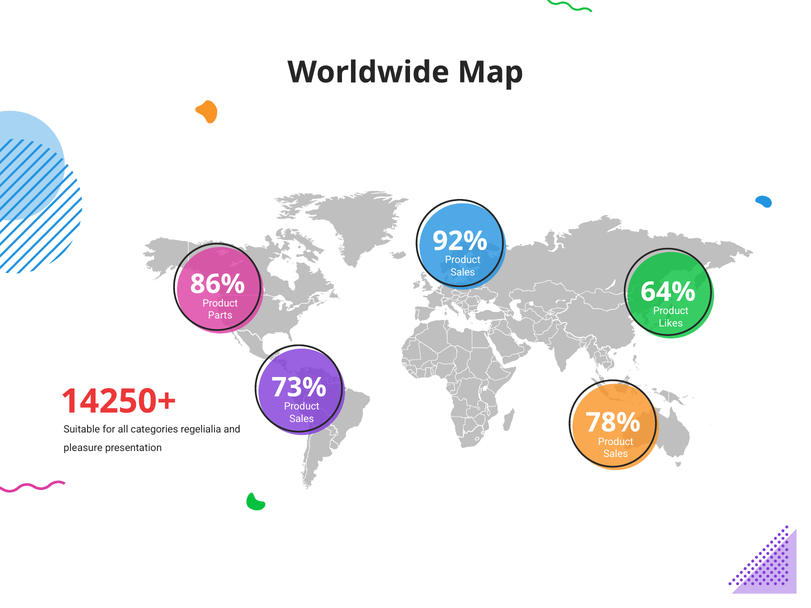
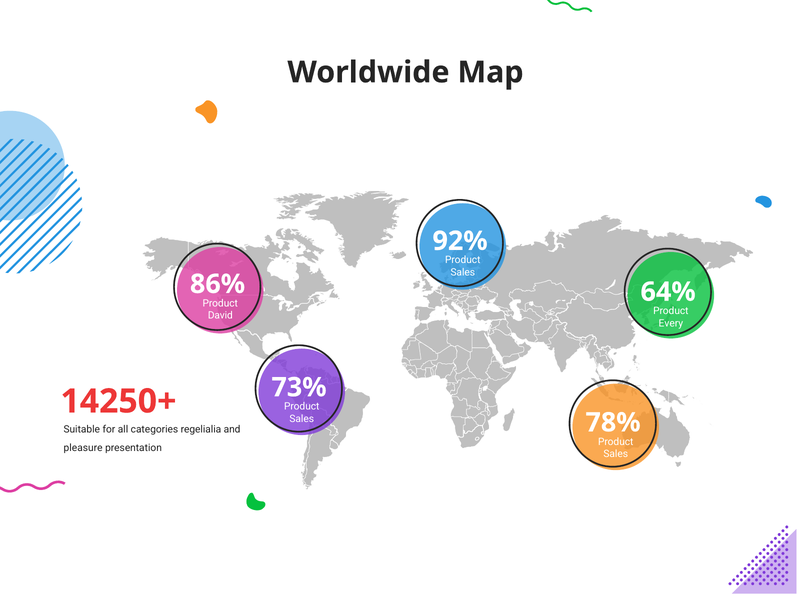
Parts: Parts -> David (220, 316)
Likes: Likes -> Every (671, 323)
